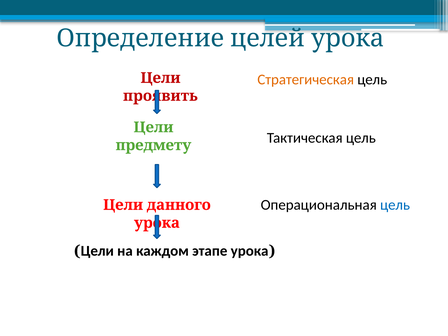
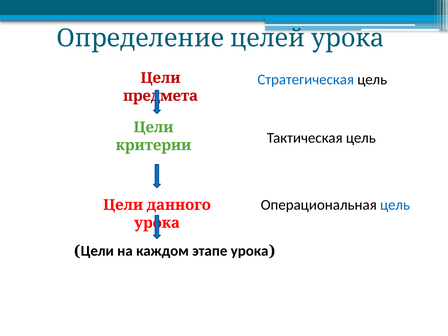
Стратегическая colour: orange -> blue (306, 80)
проявить: проявить -> предмета (161, 96)
предмету: предмету -> критерии (153, 145)
